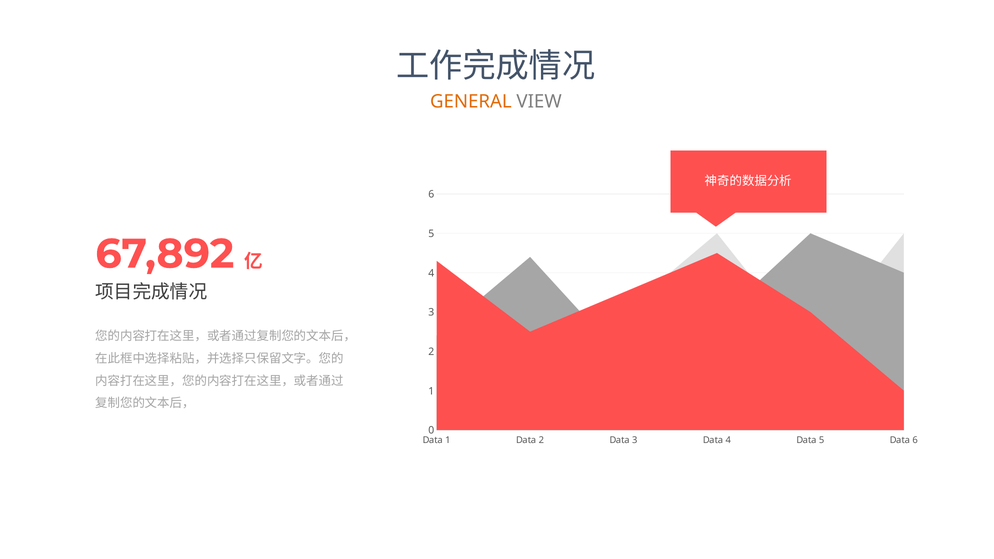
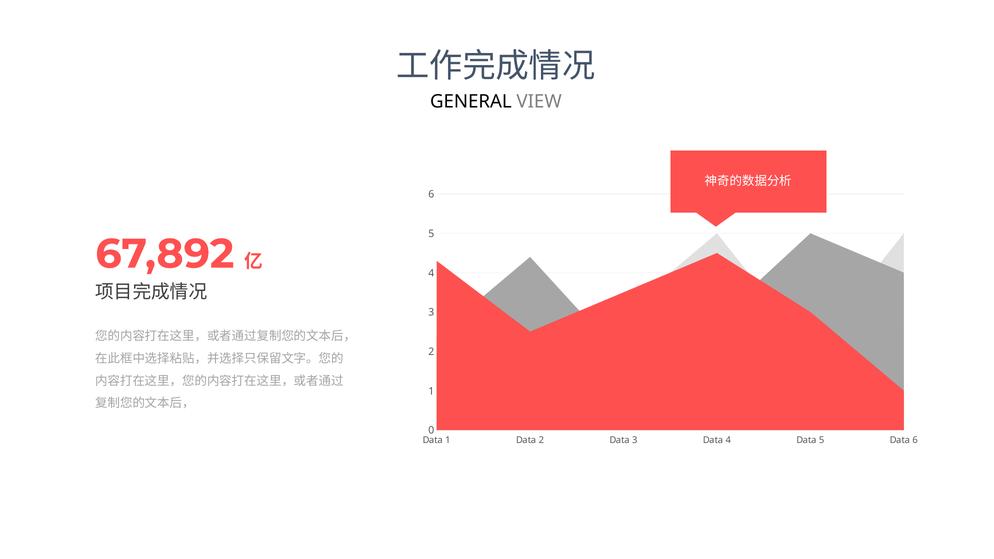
GENERAL colour: orange -> black (471, 102)
